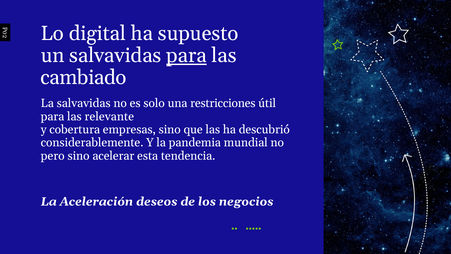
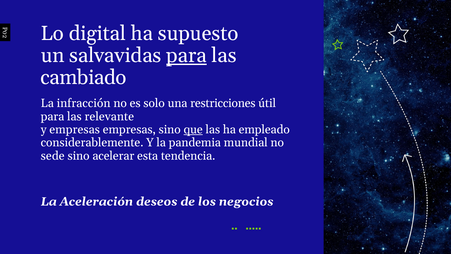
La salvavidas: salvavidas -> infracción (84, 103)
y cobertura: cobertura -> empresas (75, 129)
que underline: none -> present (193, 129)
descubrió: descubrió -> empleado (264, 129)
pero: pero -> sede (53, 156)
